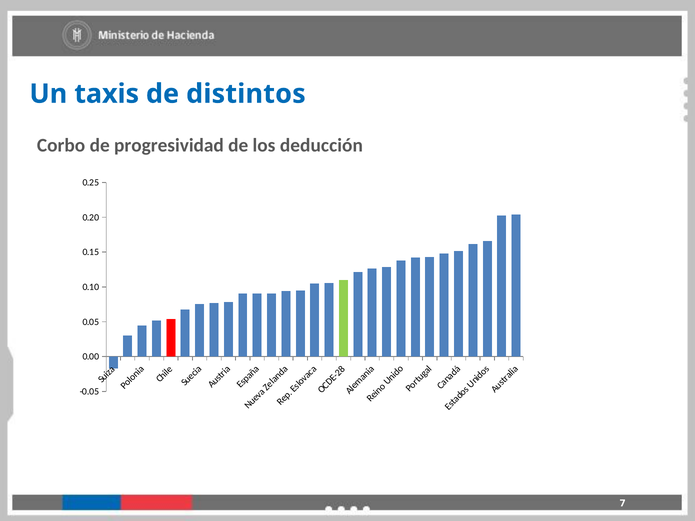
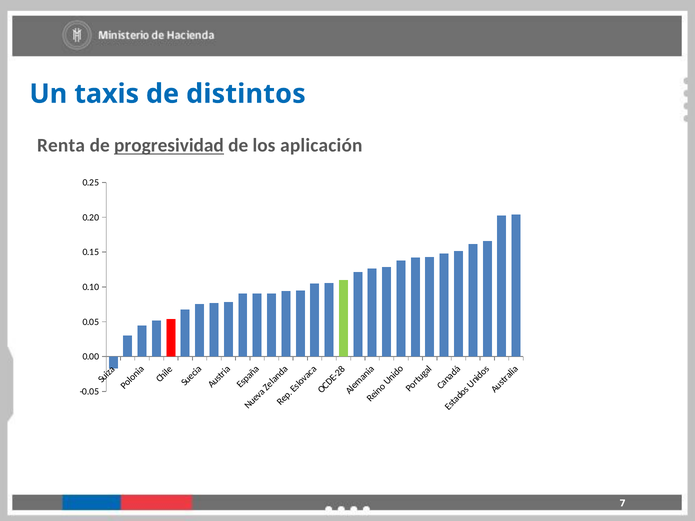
Corbo: Corbo -> Renta (61, 146)
progresividad underline: none -> present (169, 146)
deducción: deducción -> aplicación (321, 146)
